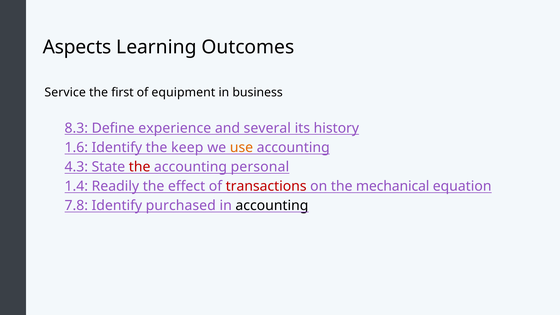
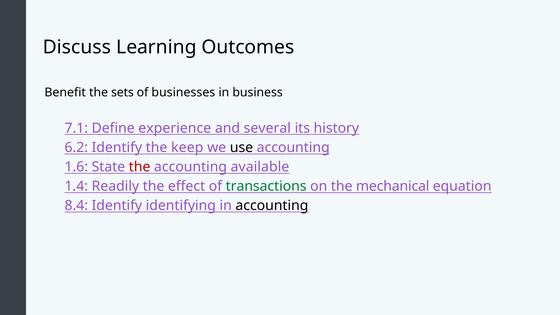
Aspects: Aspects -> Discuss (77, 47)
Service: Service -> Benefit (65, 92)
first: first -> sets (122, 92)
equipment: equipment -> businesses (183, 92)
8.3: 8.3 -> 7.1 (76, 128)
1.6: 1.6 -> 6.2 (76, 147)
use colour: orange -> black (241, 147)
4.3: 4.3 -> 1.6 (76, 167)
personal: personal -> available (260, 167)
transactions colour: red -> green (266, 186)
7.8: 7.8 -> 8.4 (76, 206)
purchased: purchased -> identifying (181, 206)
